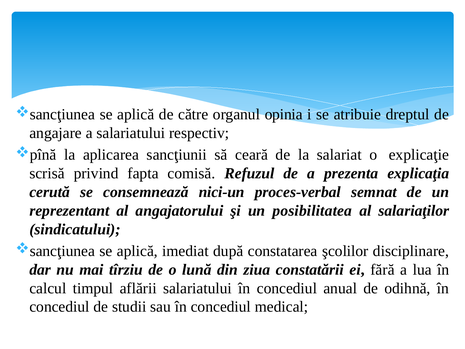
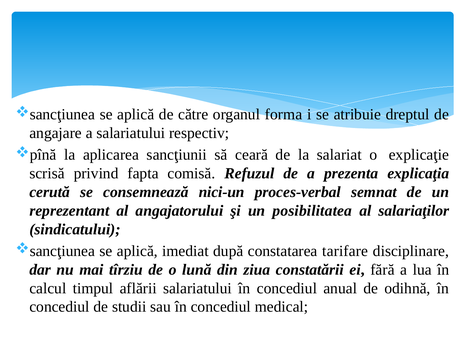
opinia: opinia -> forma (284, 114)
şcolilor: şcolilor -> tarifare (345, 251)
